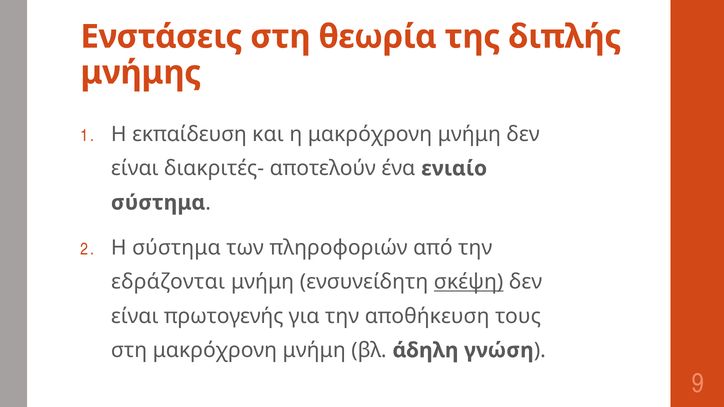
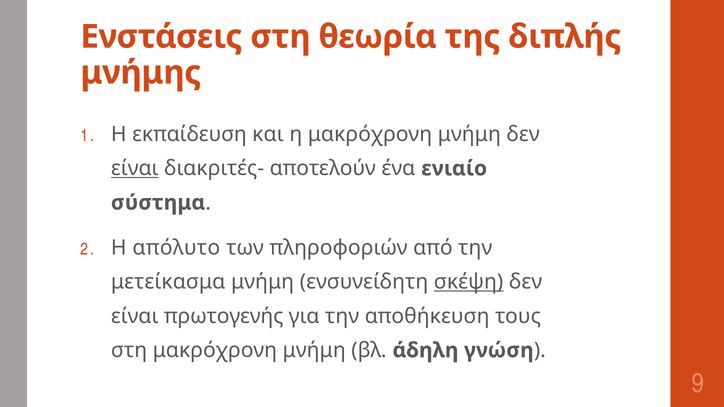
είναι underline: none -> present (135, 169)
Η σύστημα: σύστημα -> απόλυτο (176, 248)
εδράζονται: εδράζονται -> μετείκασμα (168, 282)
